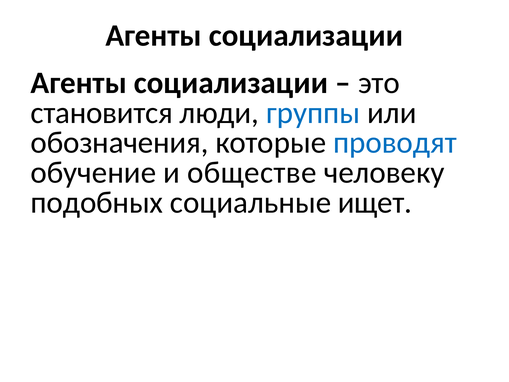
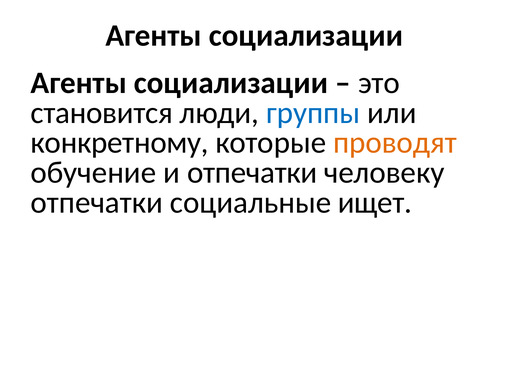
обозначения: обозначения -> конкретному (120, 143)
проводят colour: blue -> orange (395, 143)
и обществе: обществе -> отпечатки (252, 173)
подобных: подобных -> отпечатки (97, 202)
